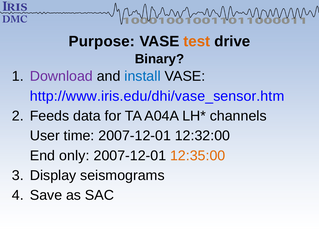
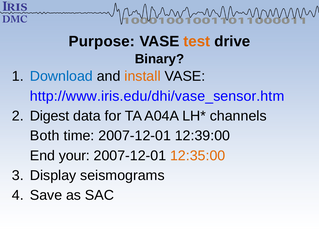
Download colour: purple -> blue (61, 76)
install colour: blue -> orange (143, 76)
Feeds: Feeds -> Digest (50, 116)
User: User -> Both (45, 136)
12:32:00: 12:32:00 -> 12:39:00 (202, 136)
only: only -> your (74, 156)
